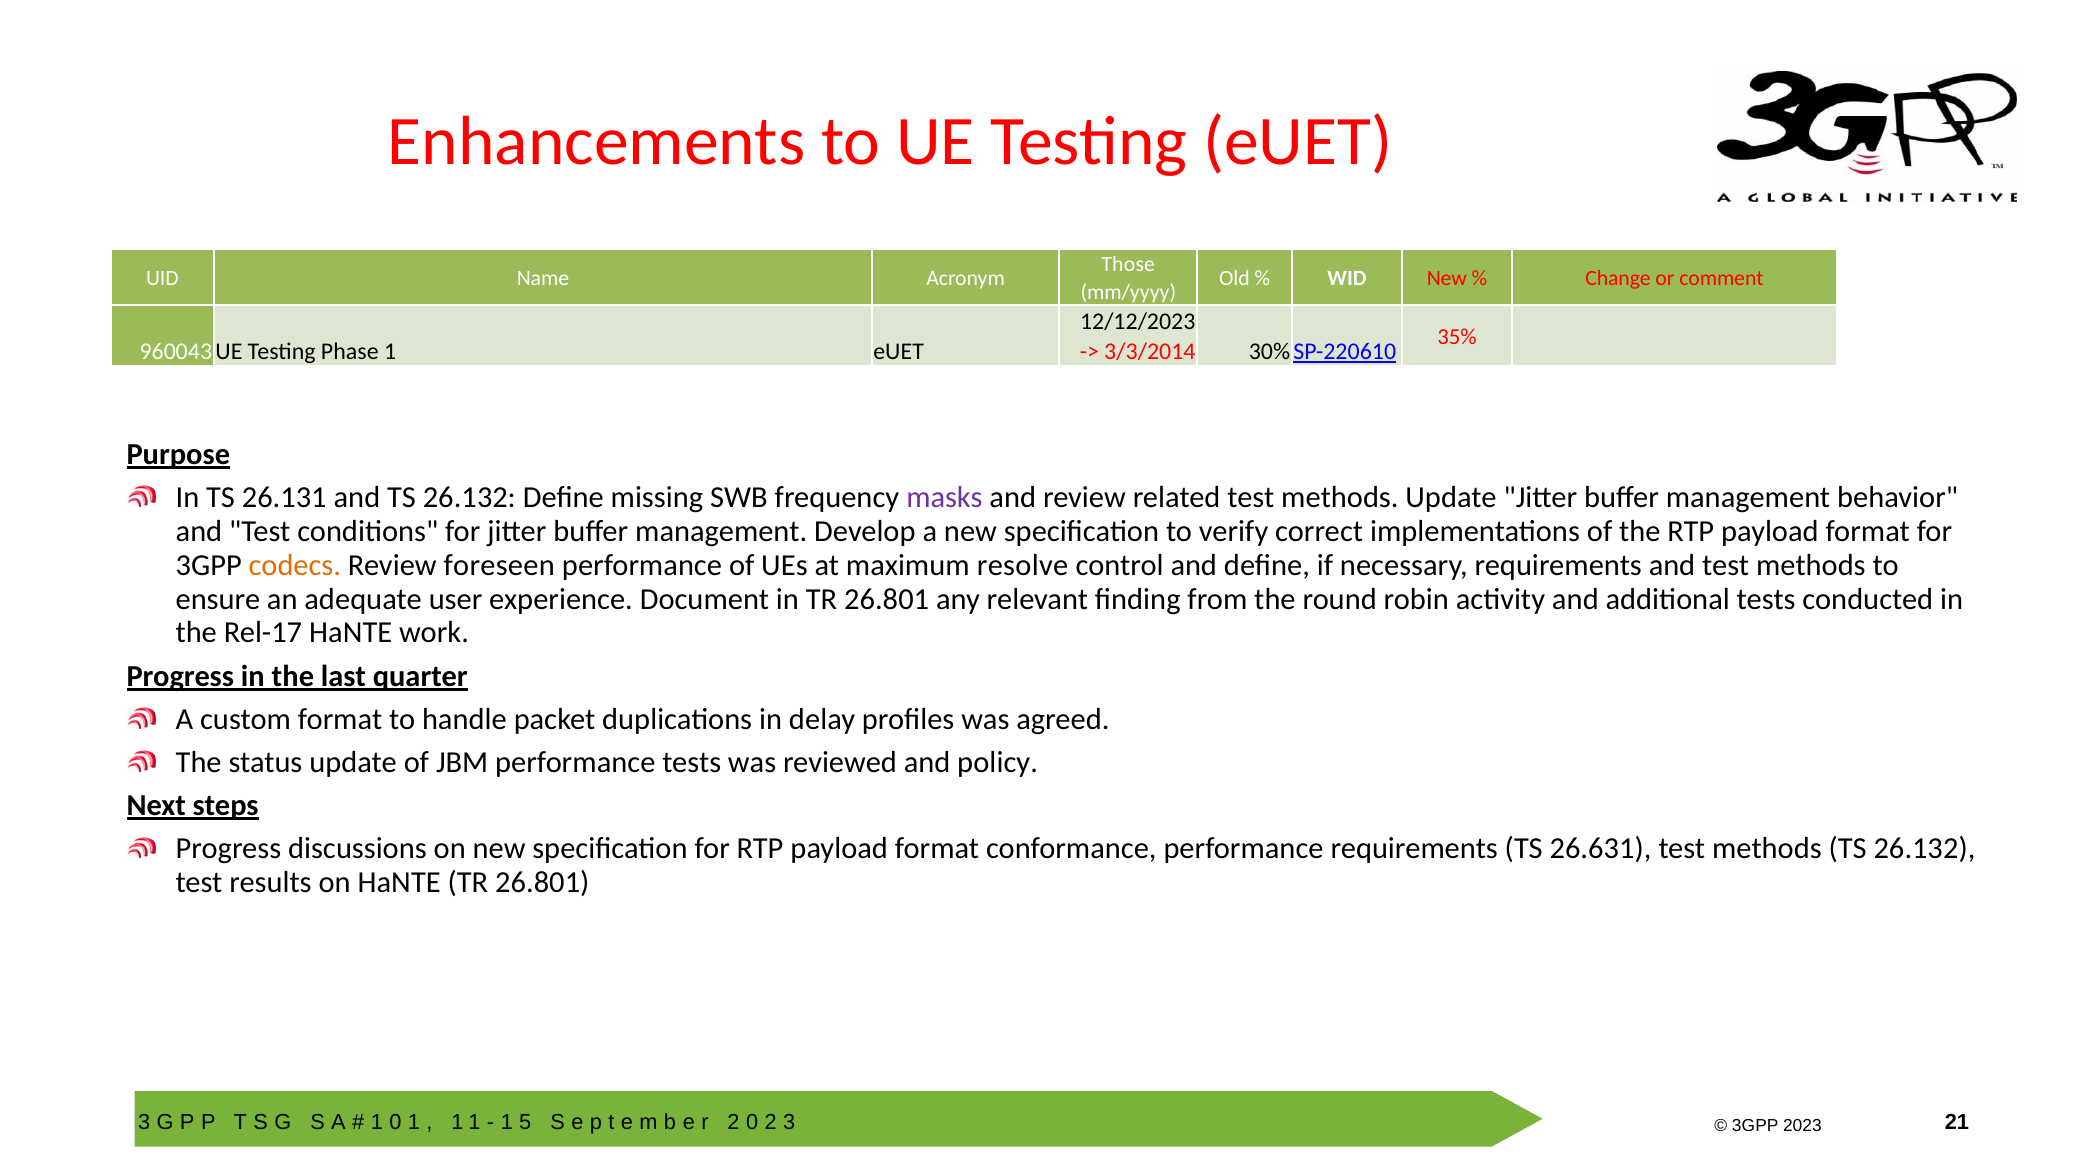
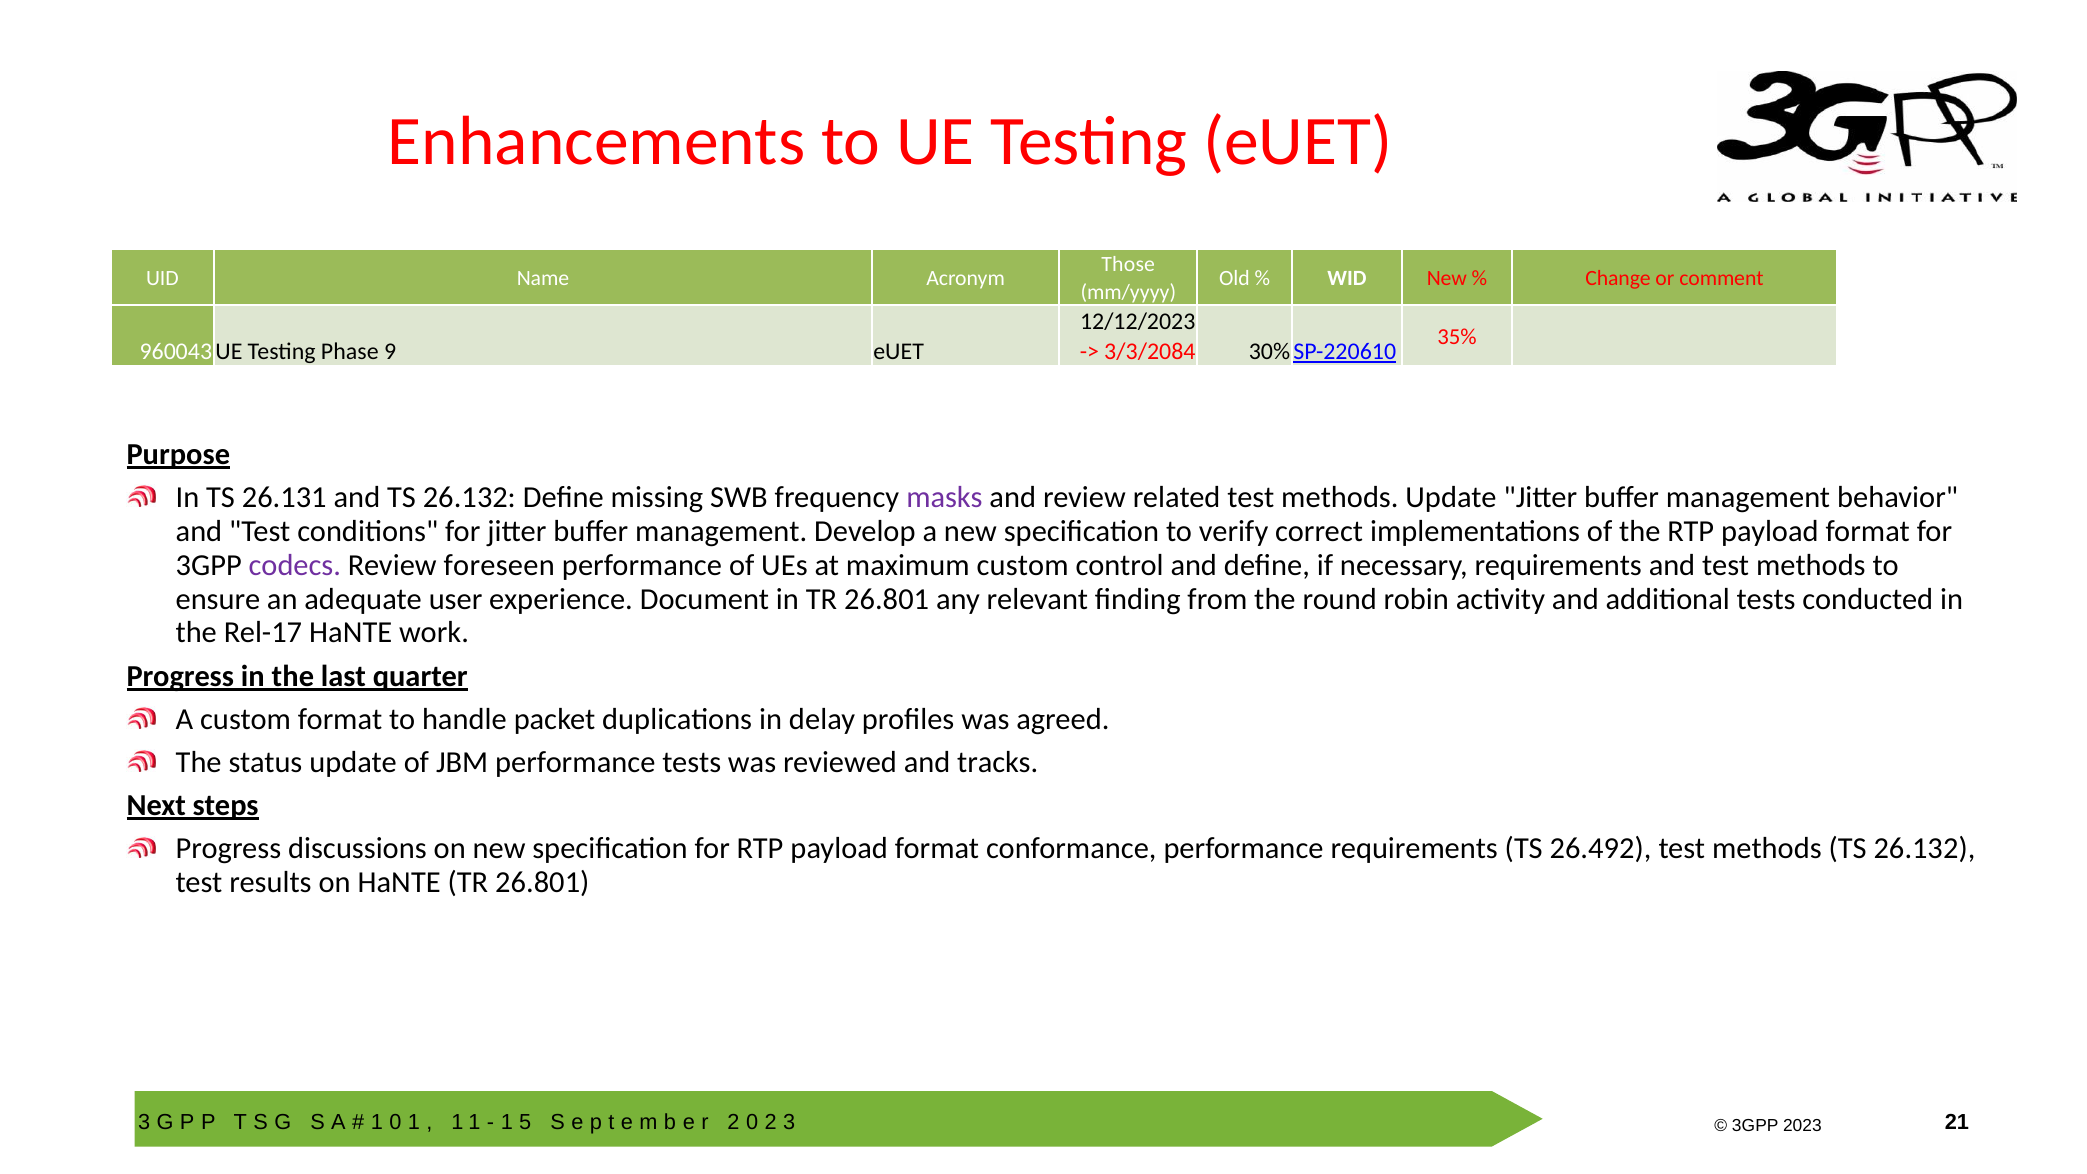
Phase 1: 1 -> 9 (390, 352)
3/3/2014: 3/3/2014 -> 3/3/2084 (1150, 352)
codecs colour: orange -> purple (295, 565)
maximum resolve: resolve -> custom (1023, 565)
policy: policy -> tracks (998, 762)
26.631: 26.631 -> 26.492 (1600, 848)
